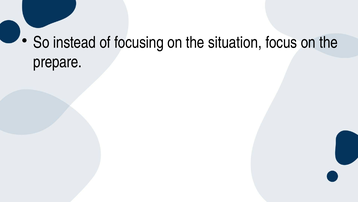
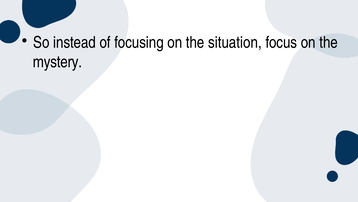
prepare: prepare -> mystery (58, 62)
